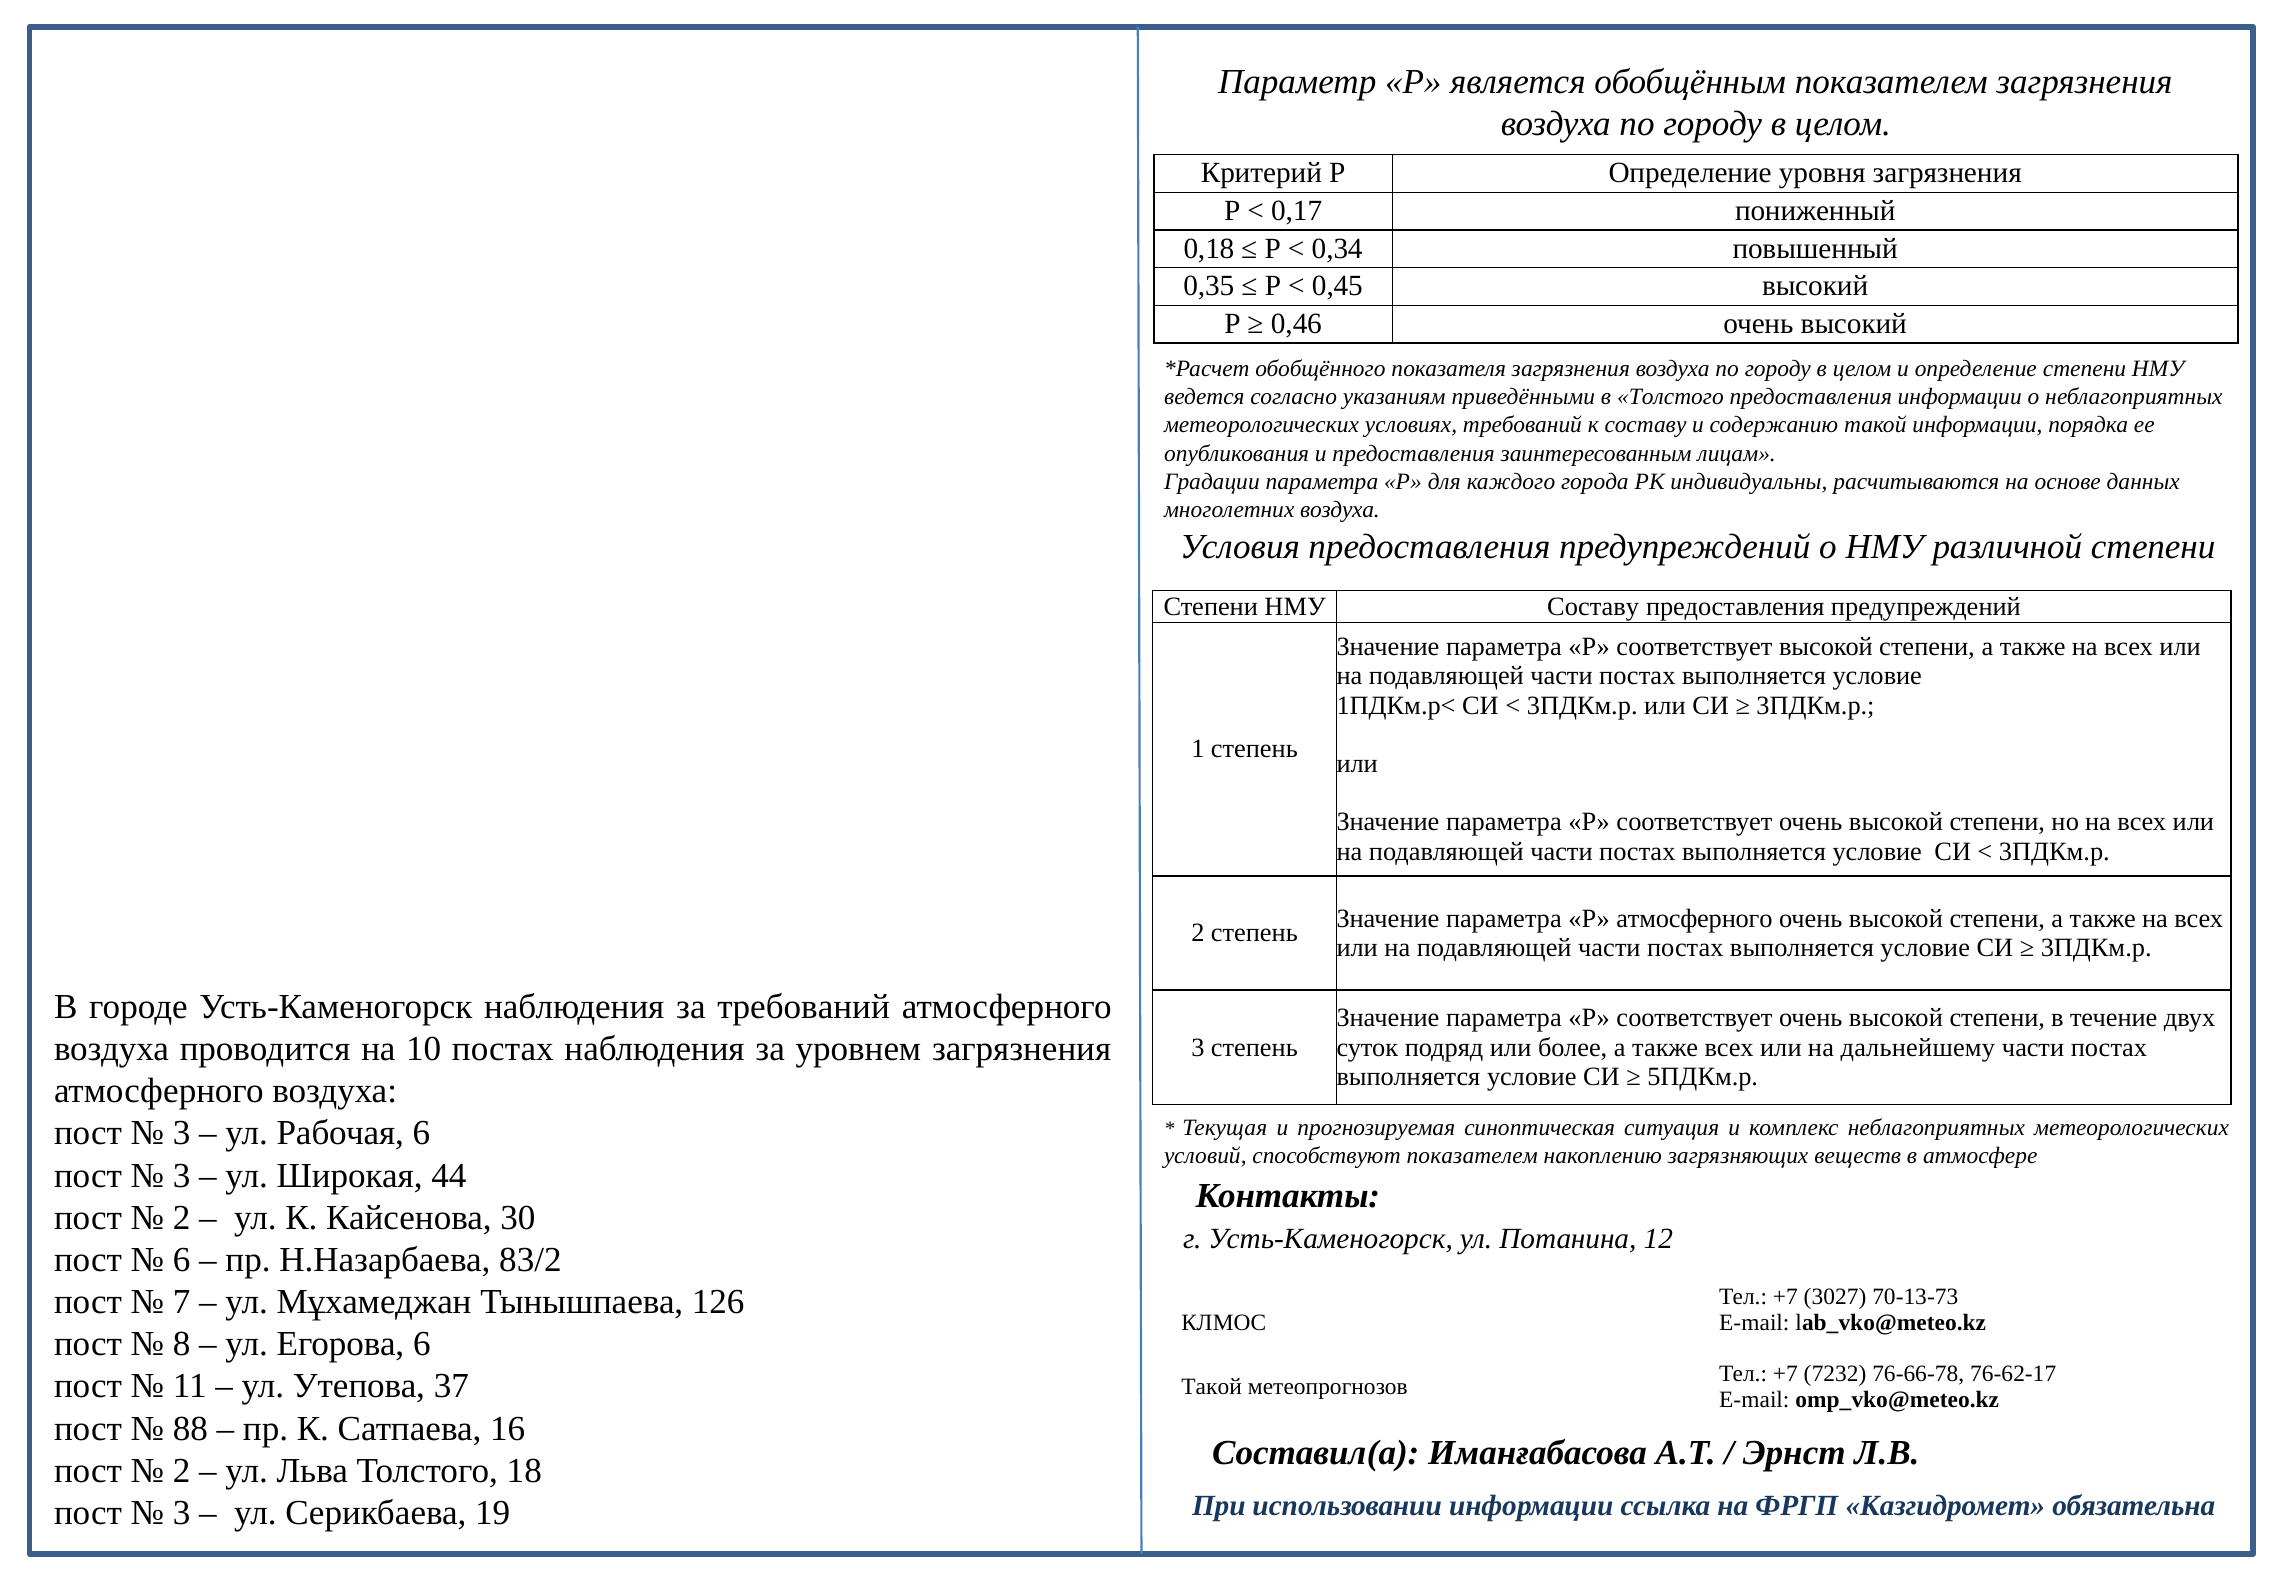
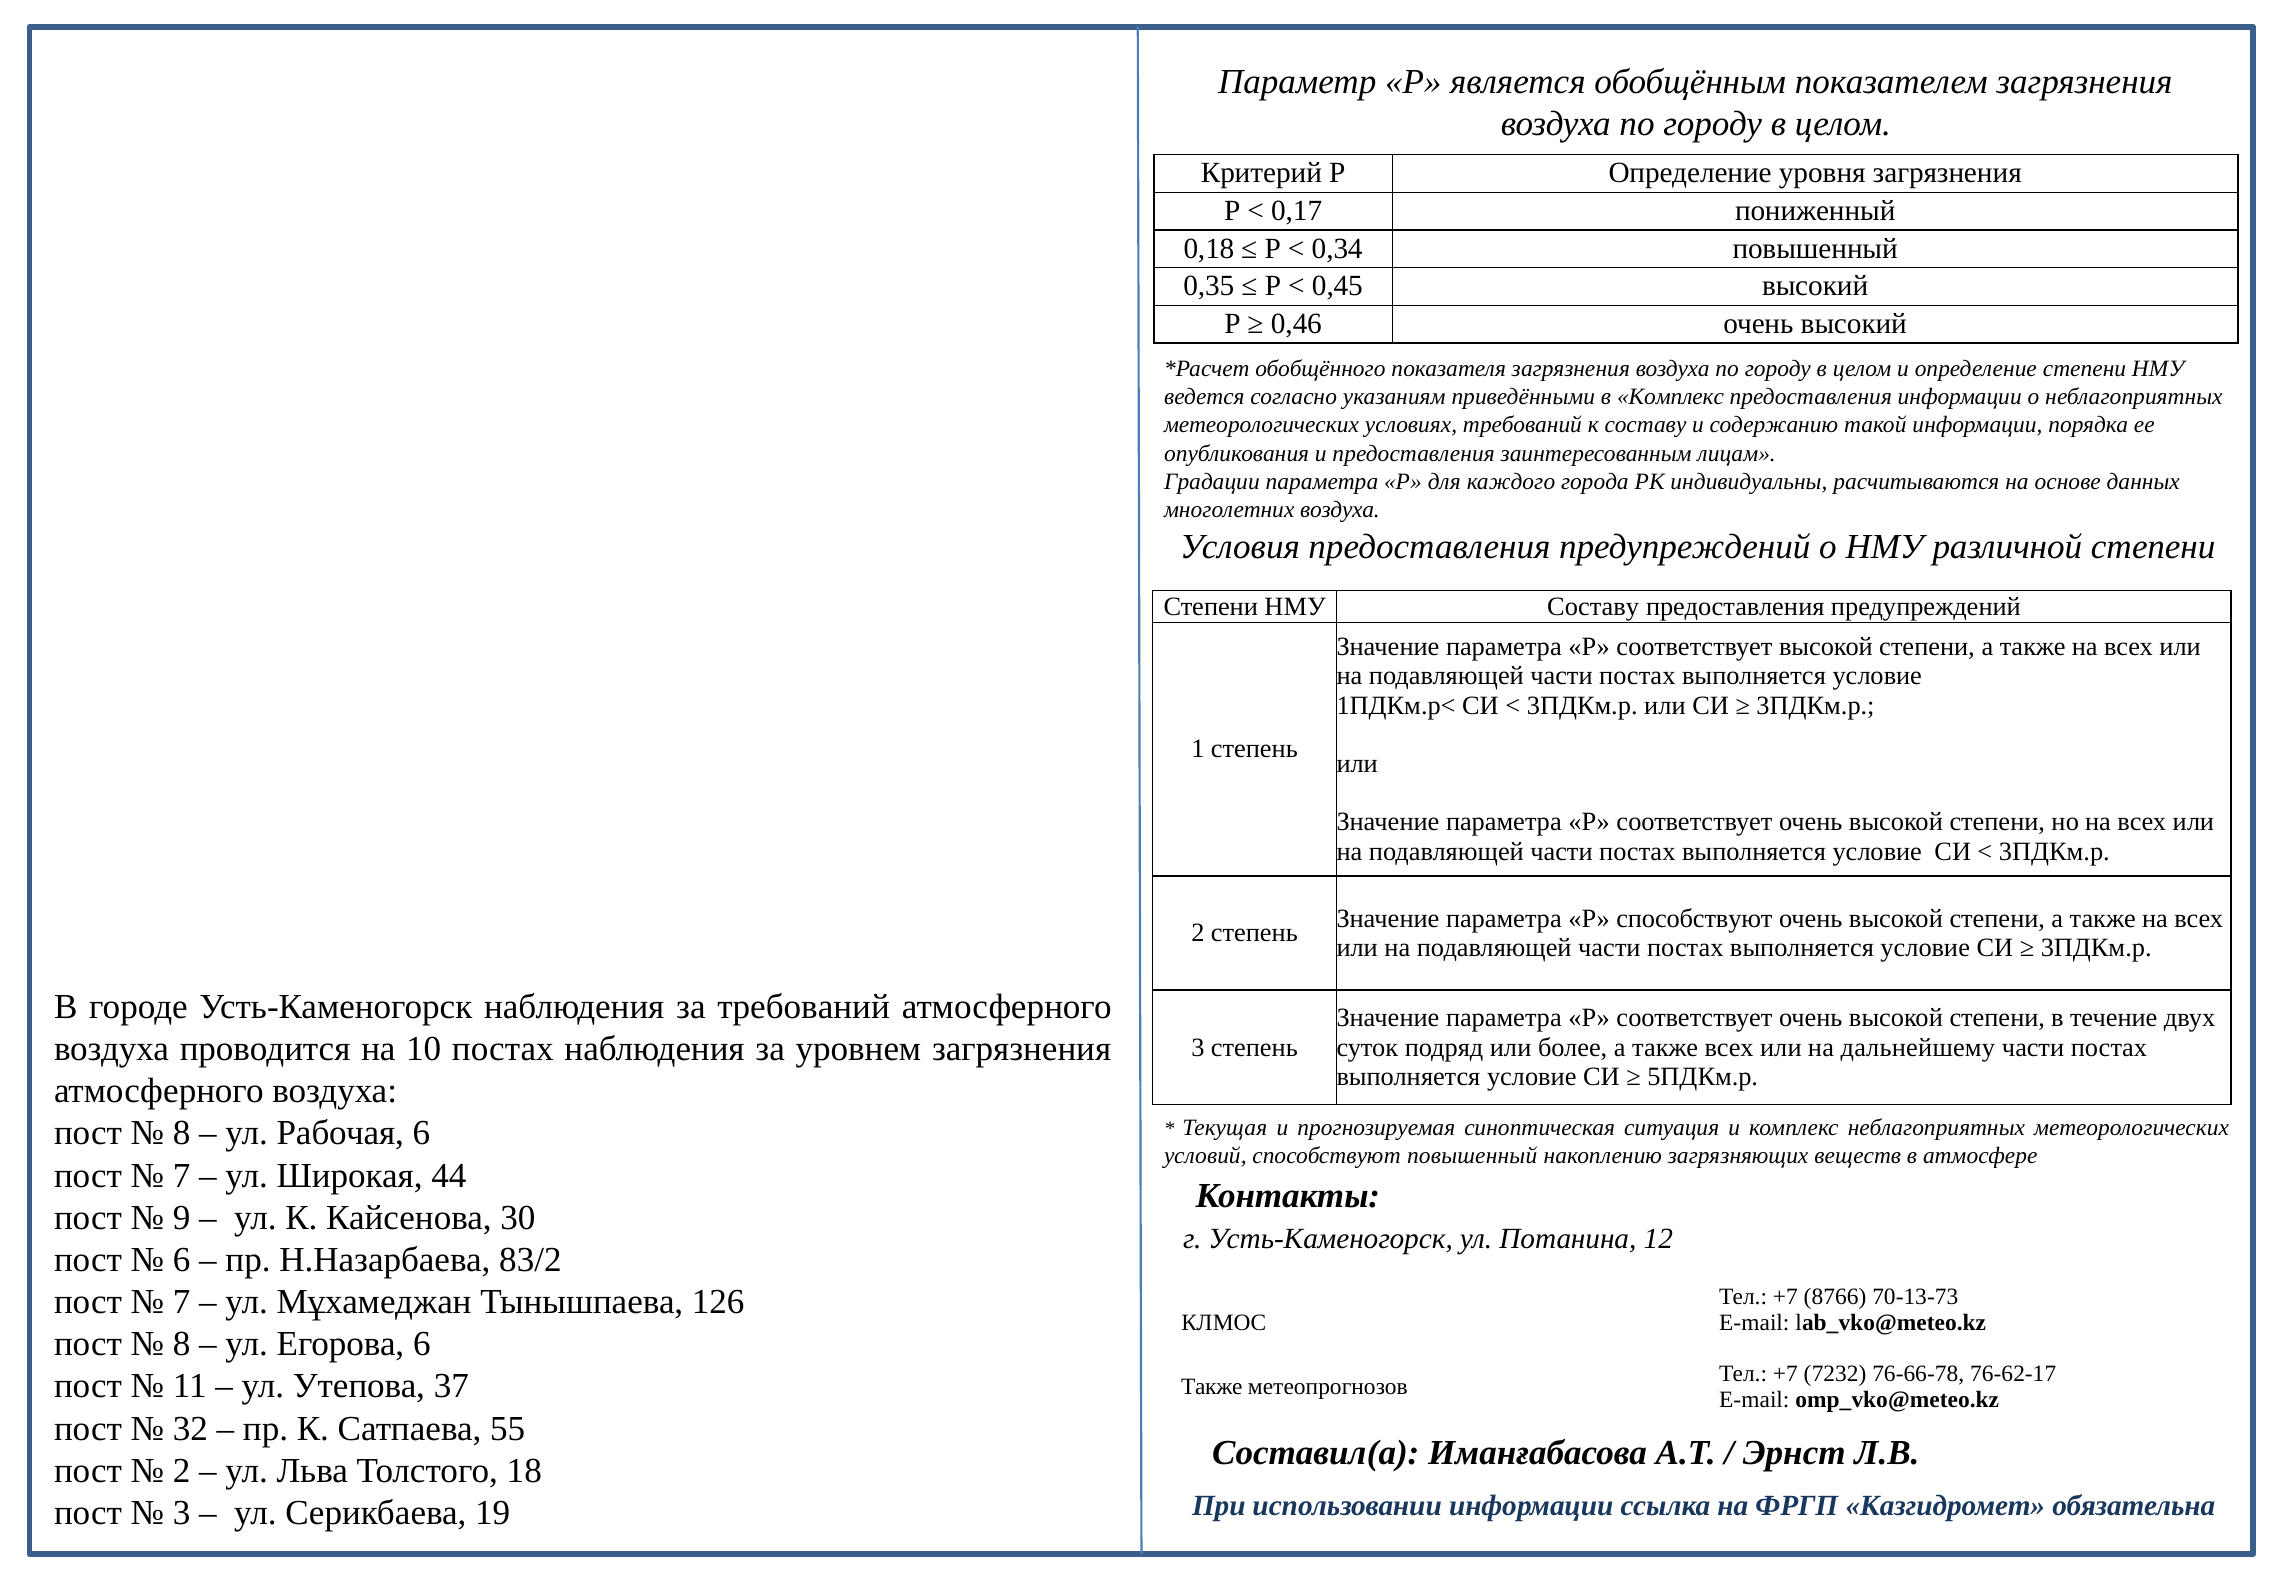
в Толстого: Толстого -> Комплекс (1670, 397)
Р атмосферного: атмосферного -> способствуют (1694, 918)
3: 3 -> 8 (182, 1133)
способствуют показателем: показателем -> повышенный (1472, 1156)
3: 3 -> 7 (182, 1175)
2: 2 -> 9 (182, 1217)
3027: 3027 -> 8766 (1835, 1296)
Такой: Такой -> Также (1212, 1387)
88: 88 -> 32 (190, 1428)
16: 16 -> 55 (508, 1428)
